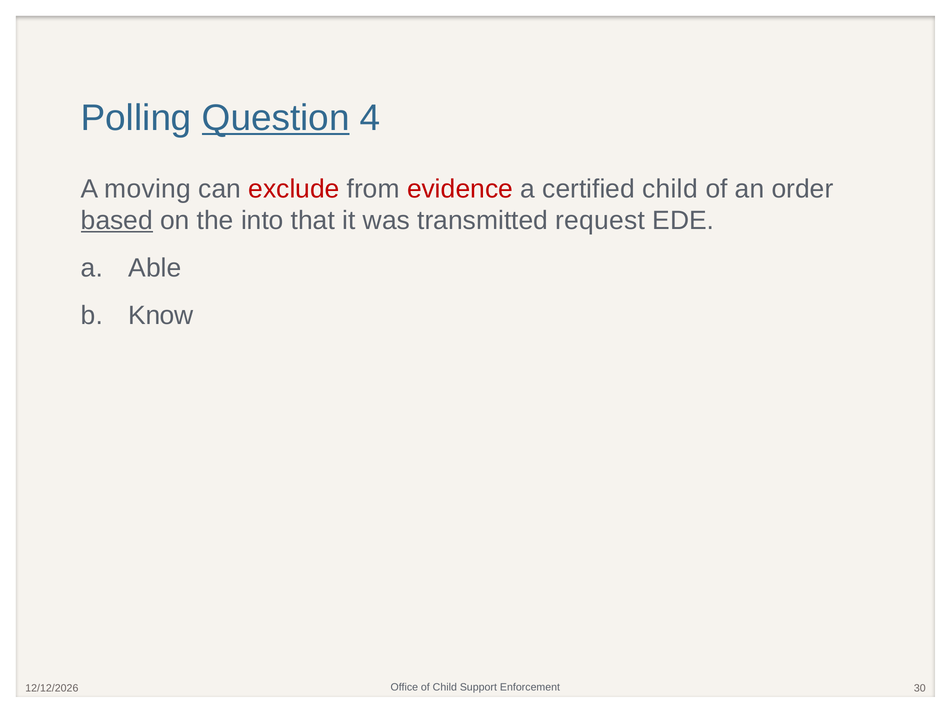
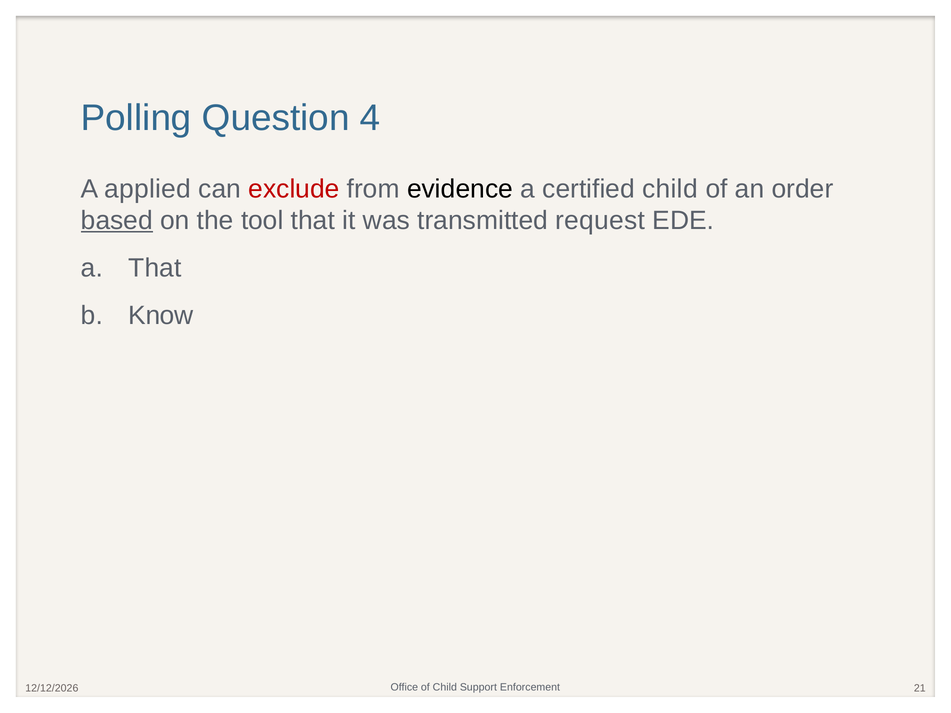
Question underline: present -> none (276, 118)
moving: moving -> applied (148, 189)
evidence colour: red -> black (460, 189)
into: into -> tool (262, 221)
a Able: Able -> That (155, 268)
30: 30 -> 21 (920, 688)
